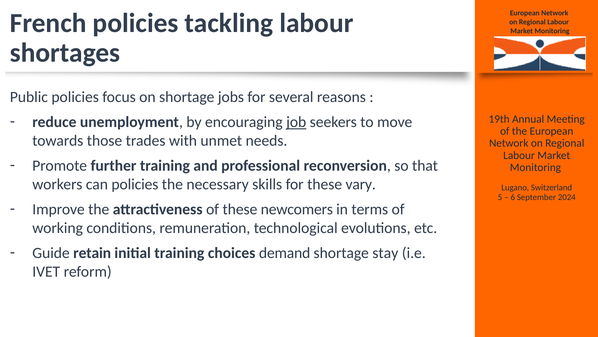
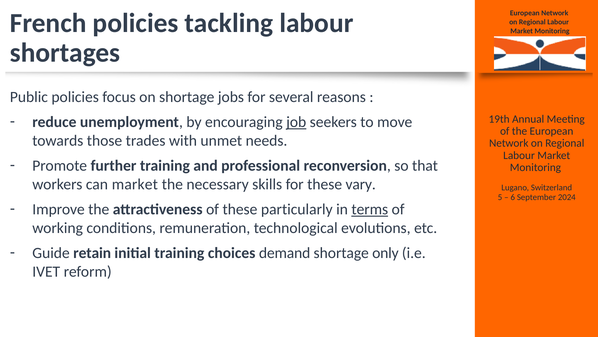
can policies: policies -> market (135, 184)
newcomers: newcomers -> particularly (297, 209)
terms underline: none -> present (370, 209)
stay: stay -> only (385, 253)
